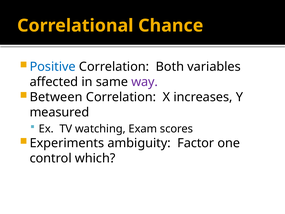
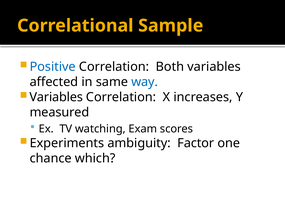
Chance: Chance -> Sample (171, 26)
way colour: purple -> blue (145, 82)
Between: Between -> Variables (56, 97)
control: control -> chance (51, 158)
